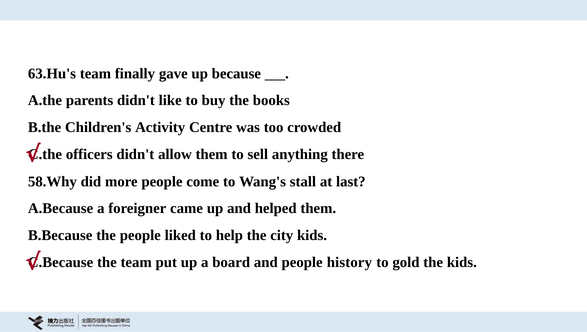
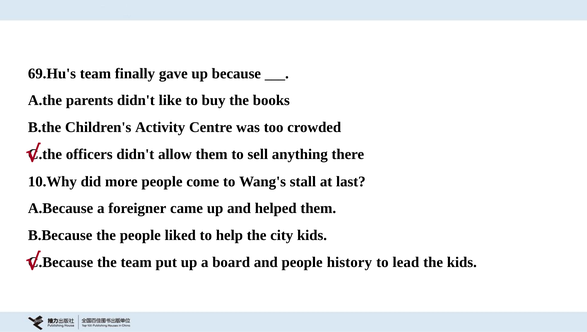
63.Hu's: 63.Hu's -> 69.Hu's (52, 73)
58.Why: 58.Why -> 10.Why (52, 181)
gold: gold -> lead (406, 262)
